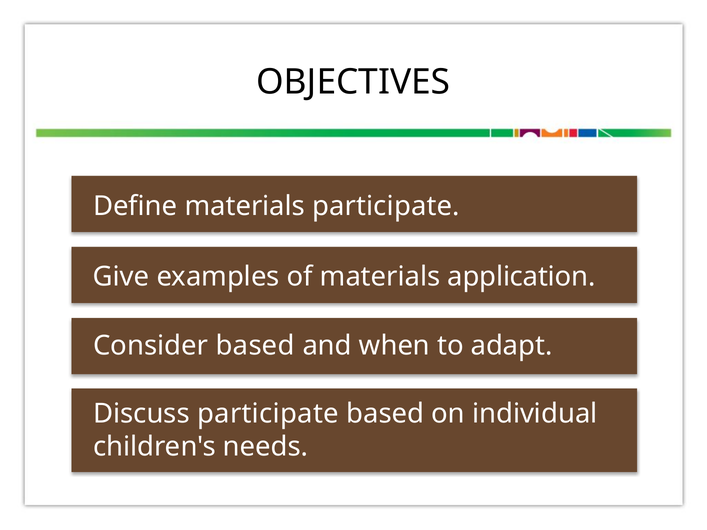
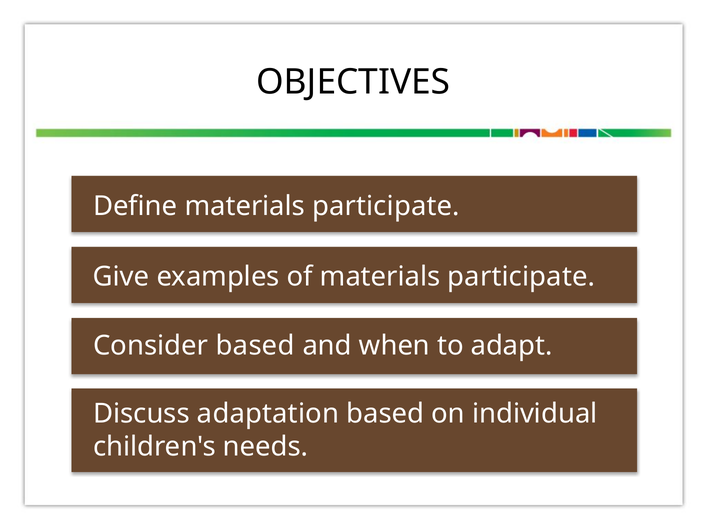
of materials application: application -> participate (521, 277)
Discuss participate: participate -> adaptation (268, 414)
